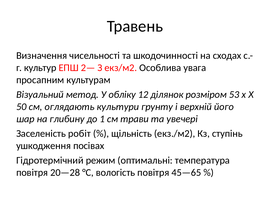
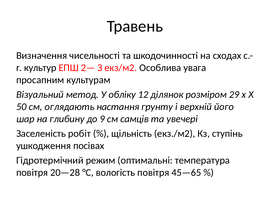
53: 53 -> 29 (234, 94)
культури: культури -> настання (118, 106)
1: 1 -> 9 (102, 119)
трави: трави -> самців (135, 119)
